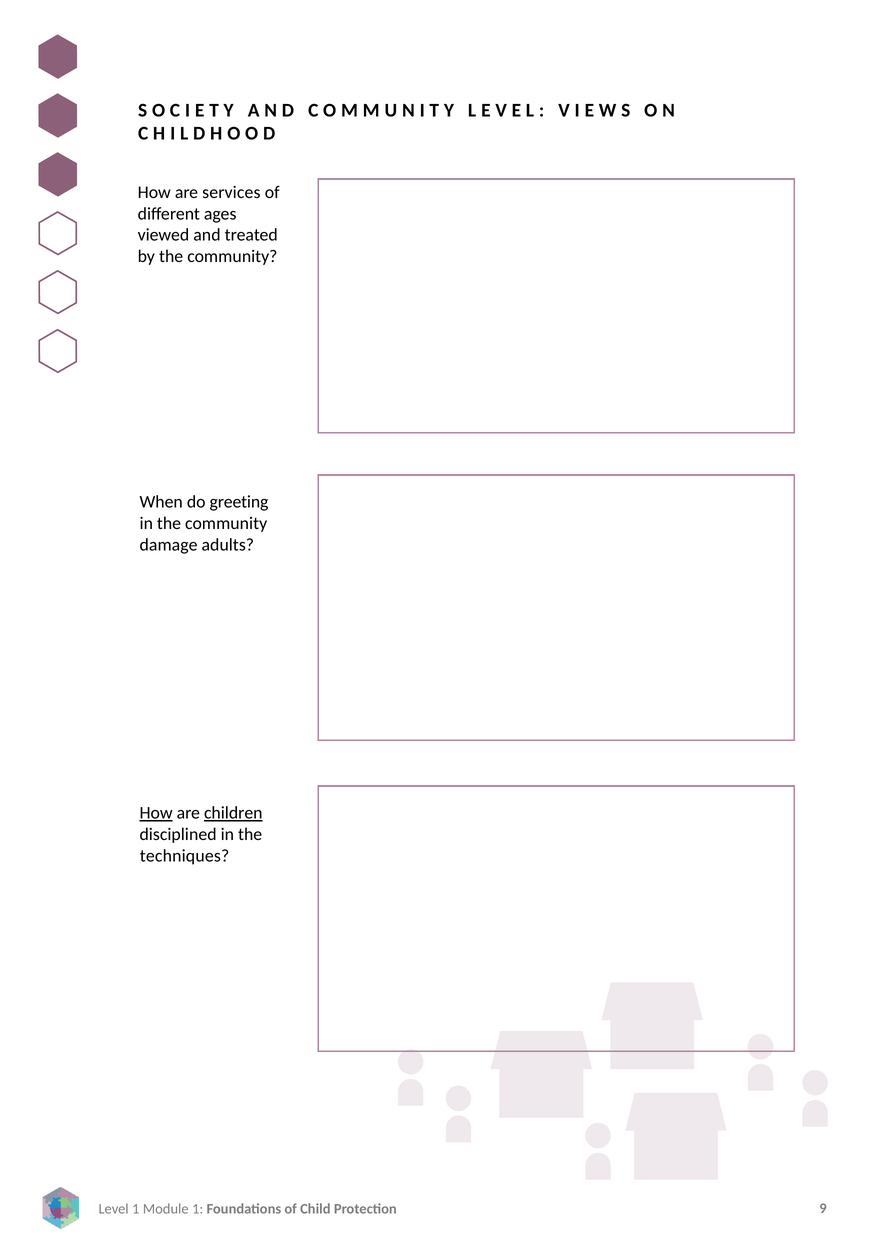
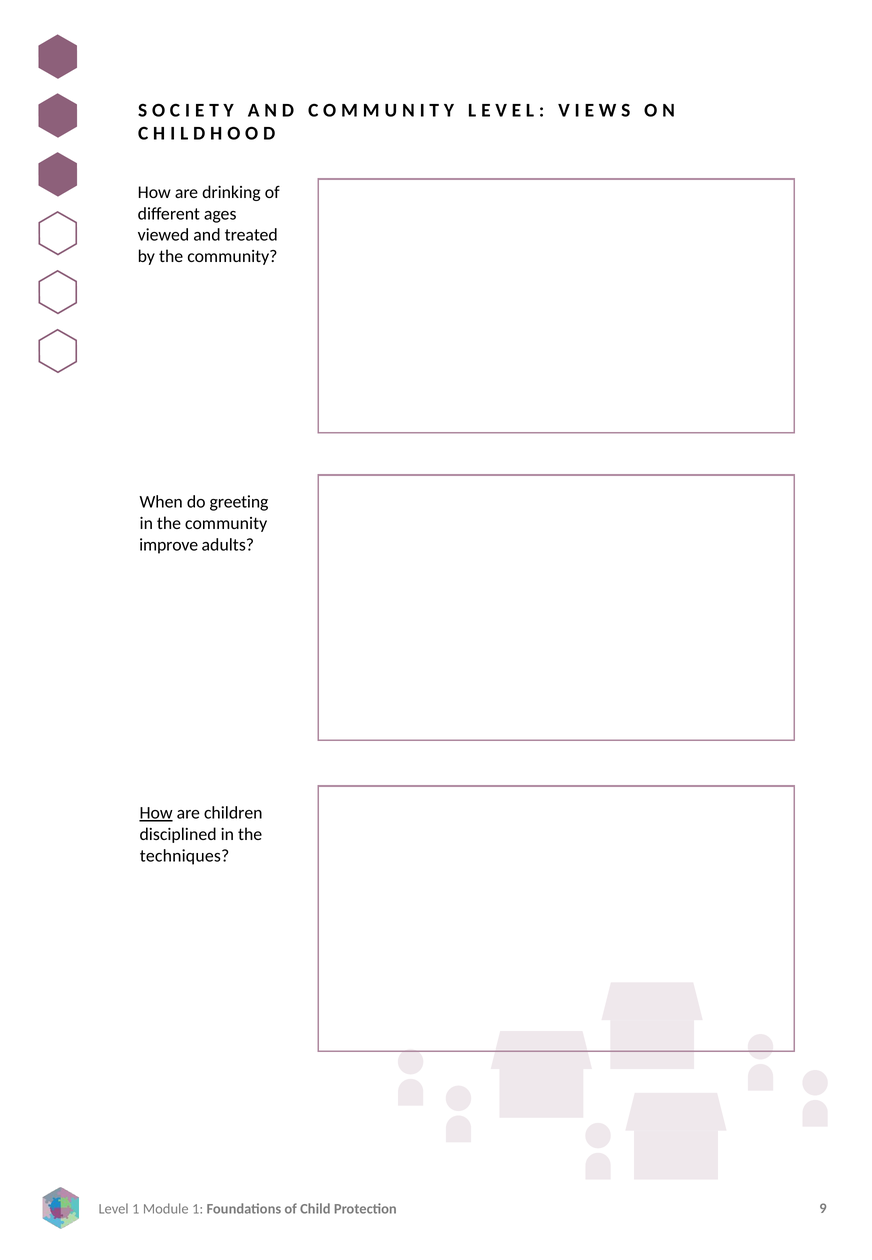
services: services -> drinking (231, 192)
damage: damage -> improve (169, 545)
children underline: present -> none (233, 813)
